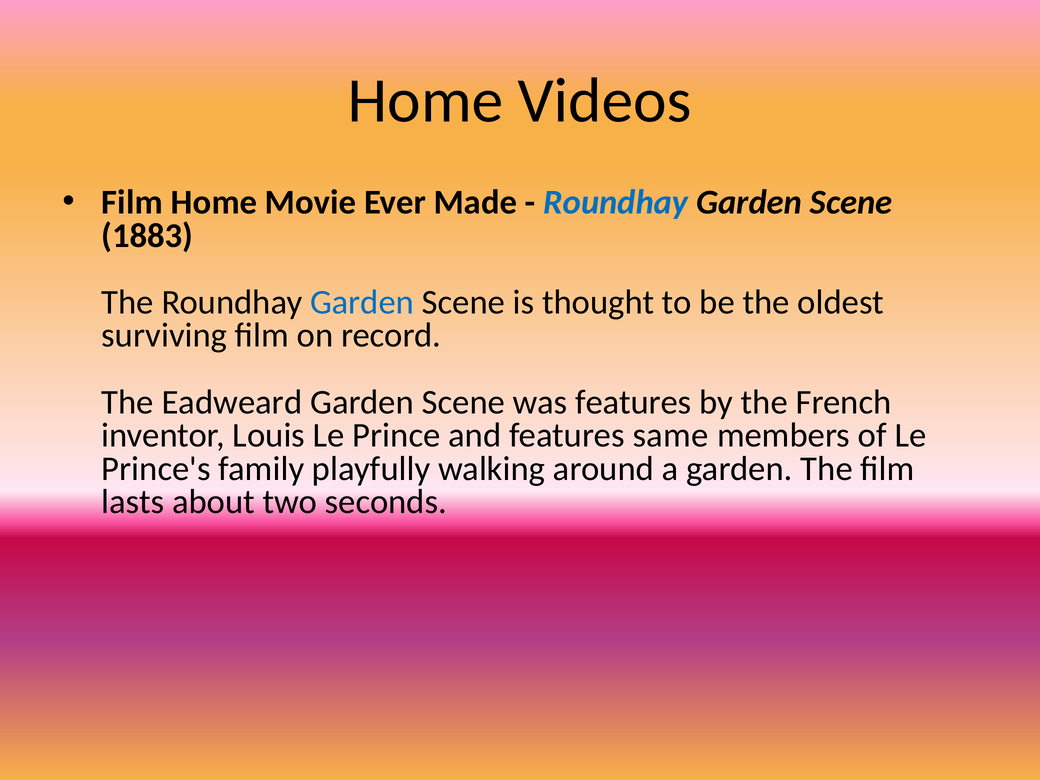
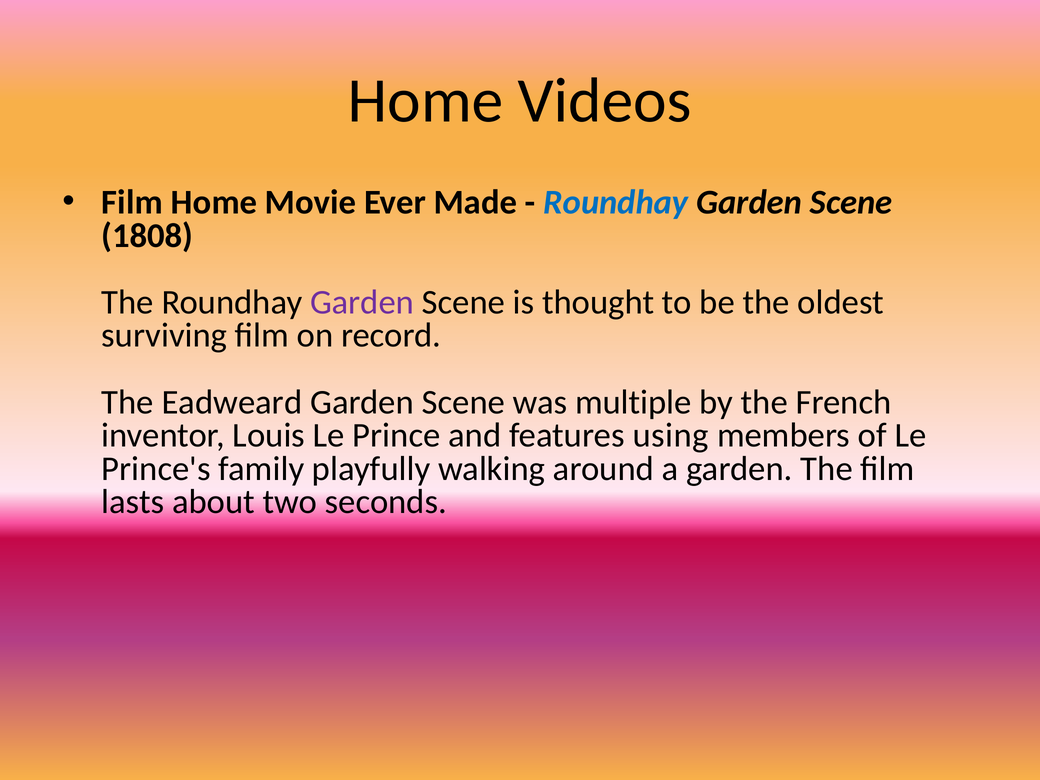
1883: 1883 -> 1808 (147, 236)
Garden colour: blue -> purple (362, 302)
was features: features -> multiple (633, 402)
same: same -> using (671, 435)
